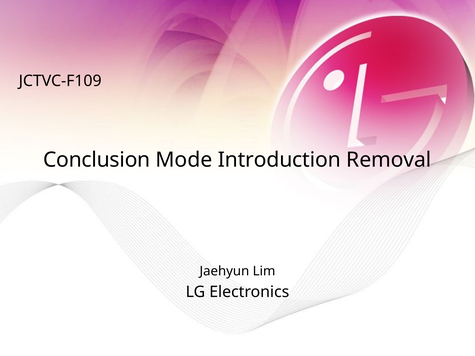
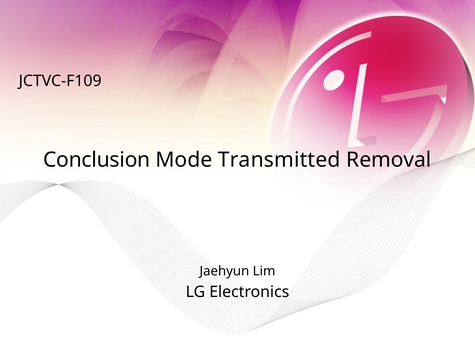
Introduction: Introduction -> Transmitted (279, 160)
